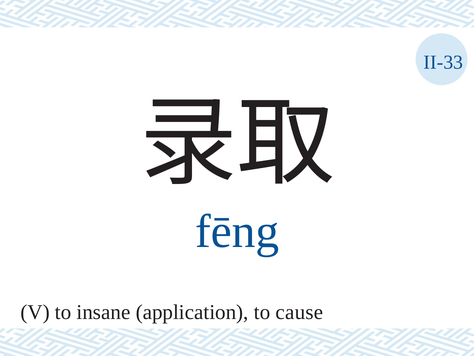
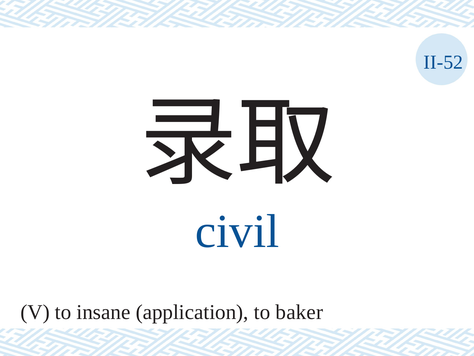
II-33: II-33 -> II-52 (443, 62)
fēng: fēng -> civil (237, 231)
cause: cause -> baker (299, 312)
